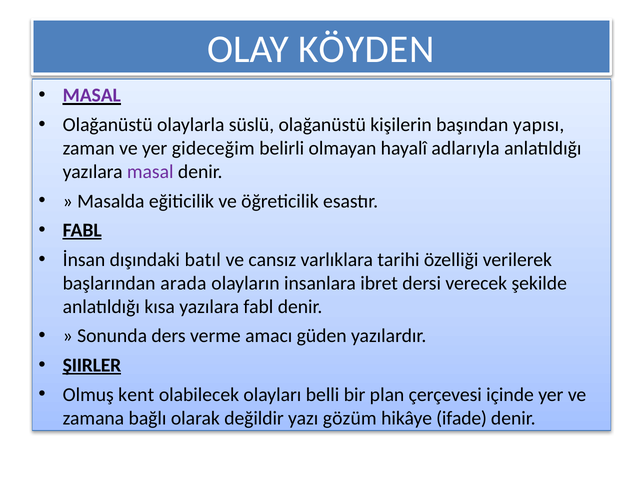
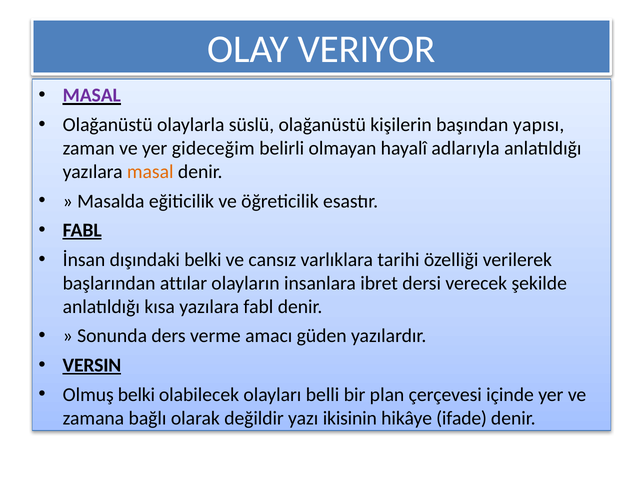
KÖYDEN: KÖYDEN -> VERIYOR (367, 49)
masal colour: purple -> orange (150, 172)
dışındaki batıl: batıl -> belki (203, 260)
arada: arada -> attılar (183, 283)
ŞIIRLER: ŞIIRLER -> VERSIN (92, 365)
Olmuş kent: kent -> belki (136, 395)
gözüm: gözüm -> ikisinin (350, 418)
